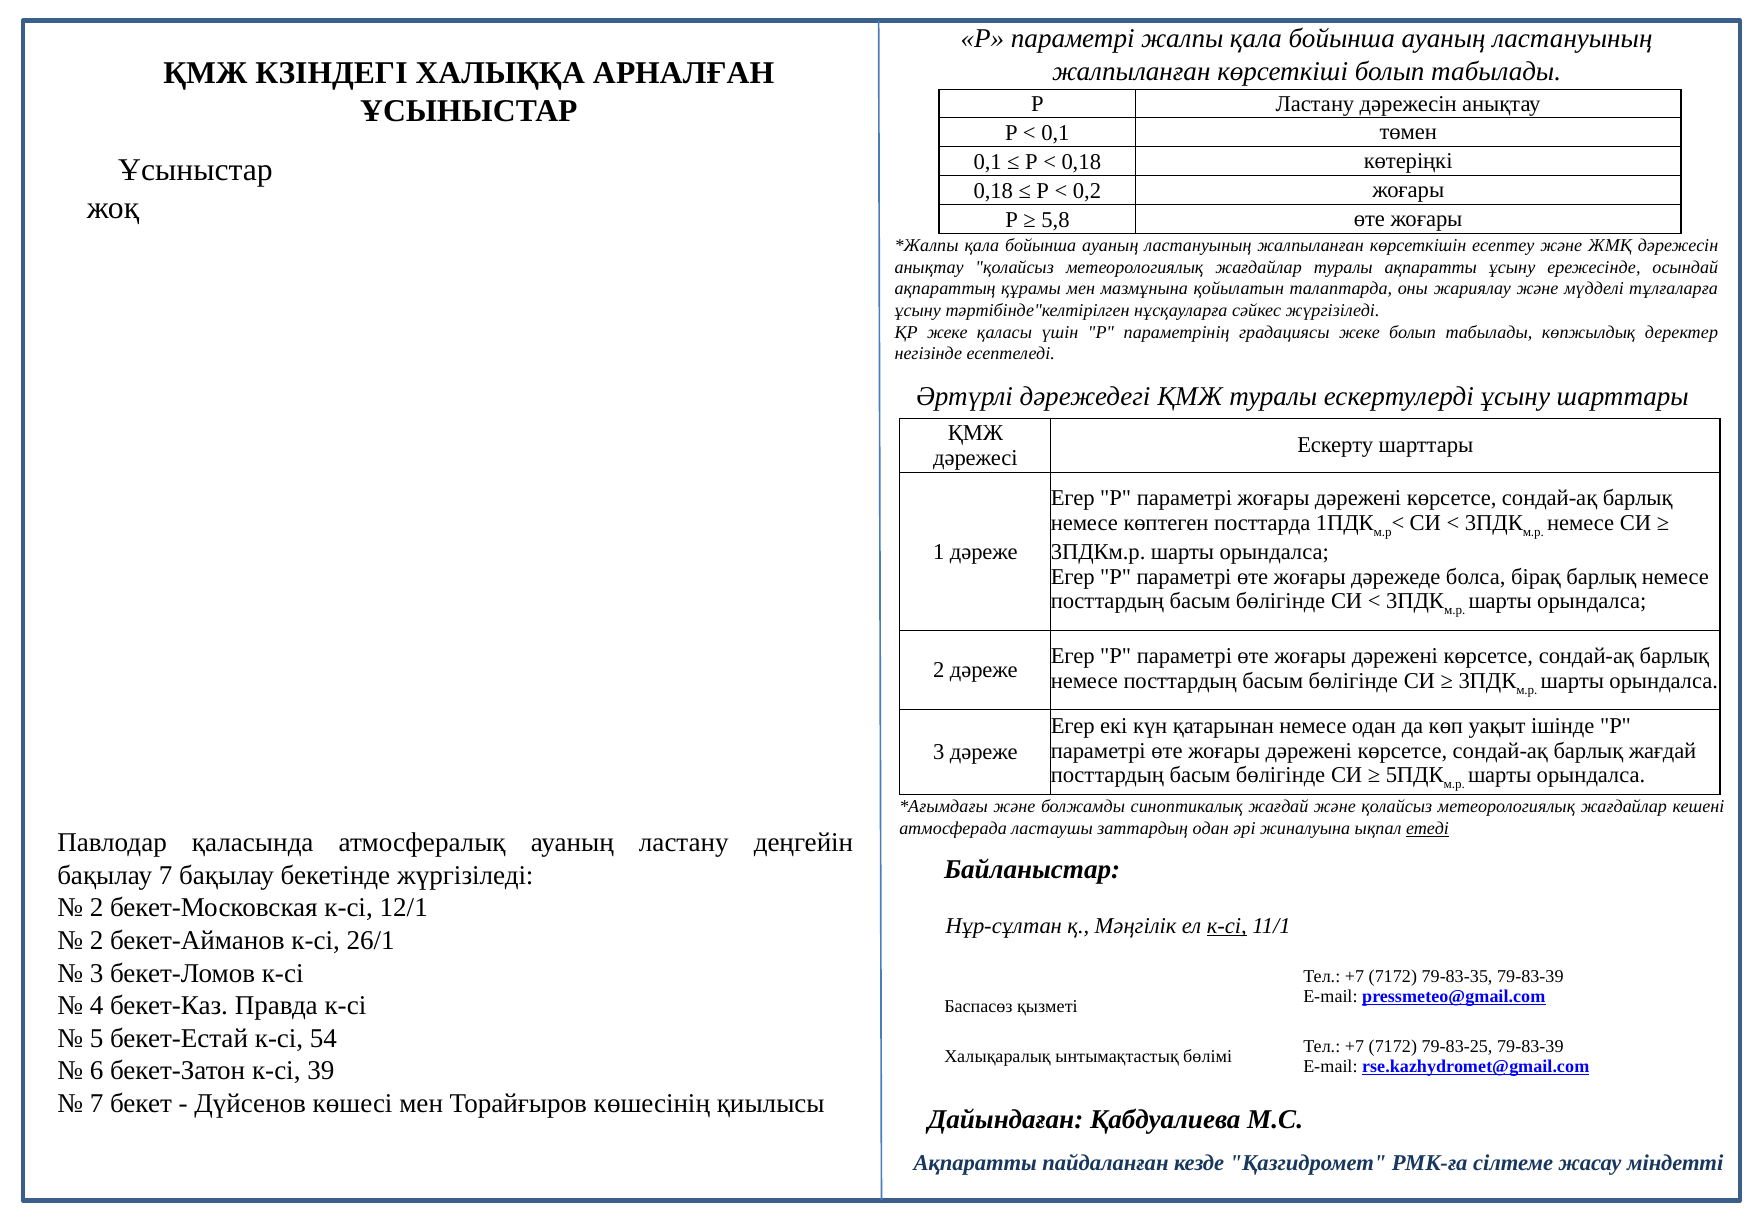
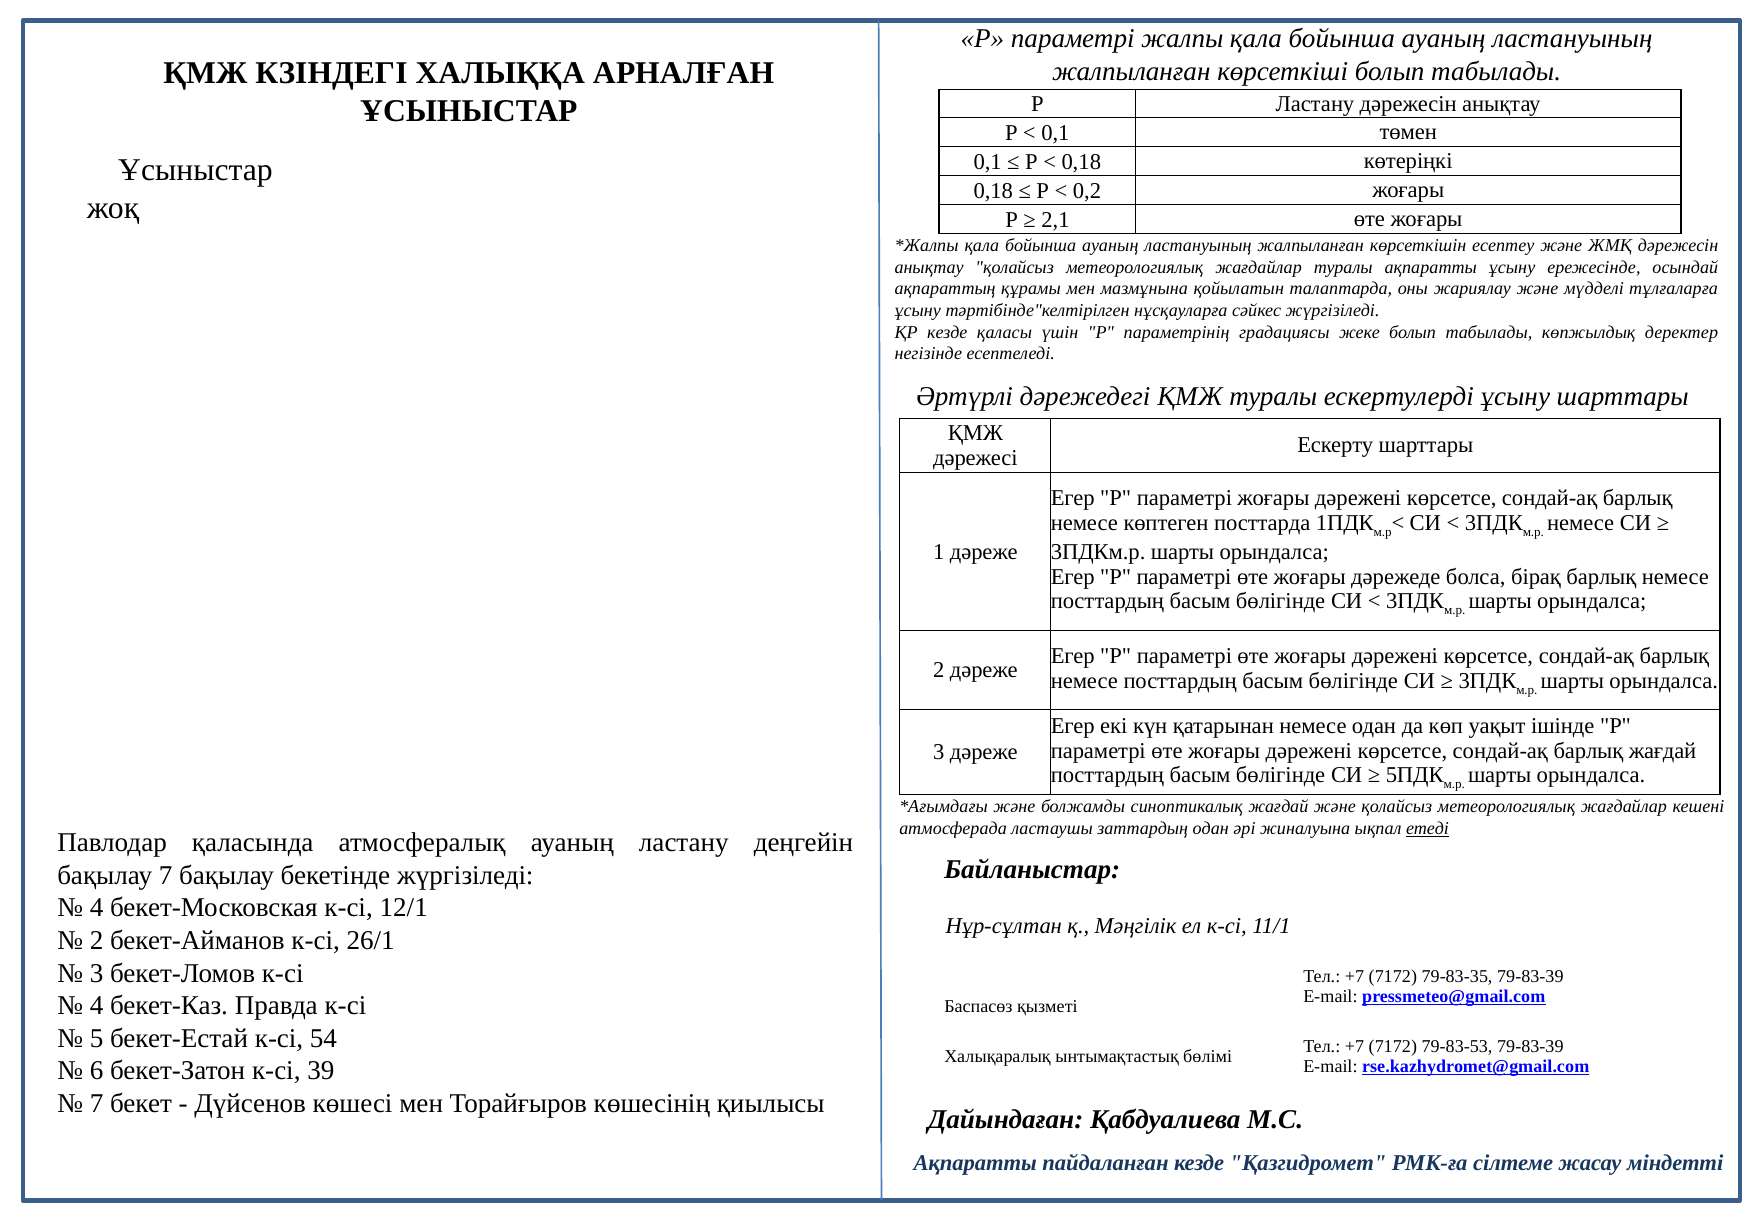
5,8: 5,8 -> 2,1 (1056, 220)
ҚР жеке: жеке -> кезде (947, 332)
2: 2 -> 4 (97, 908)
к-сі underline: present -> none (1227, 926)
79-83-25: 79-83-25 -> 79-83-53 (1457, 1046)
